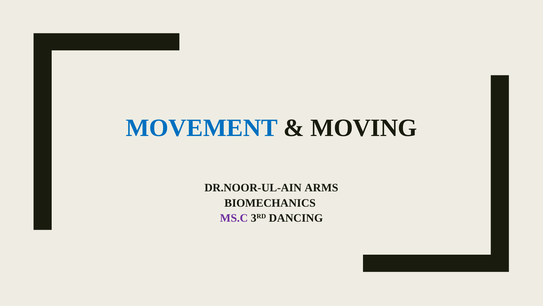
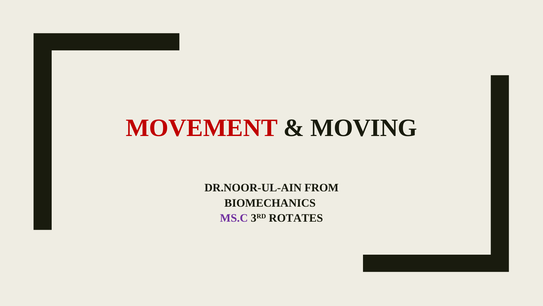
MOVEMENT colour: blue -> red (202, 128)
ARMS: ARMS -> FROM (322, 187)
DANCING: DANCING -> ROTATES (296, 218)
